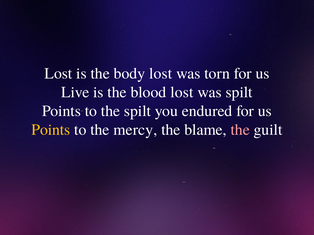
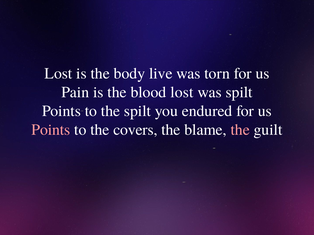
body lost: lost -> live (161, 74)
Live: Live -> Pain (75, 92)
Points colour: yellow -> pink (51, 130)
mercy: mercy -> covers (135, 130)
